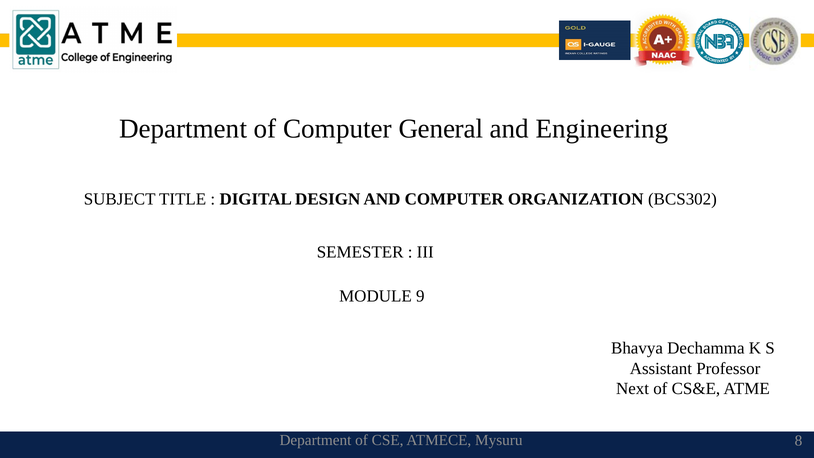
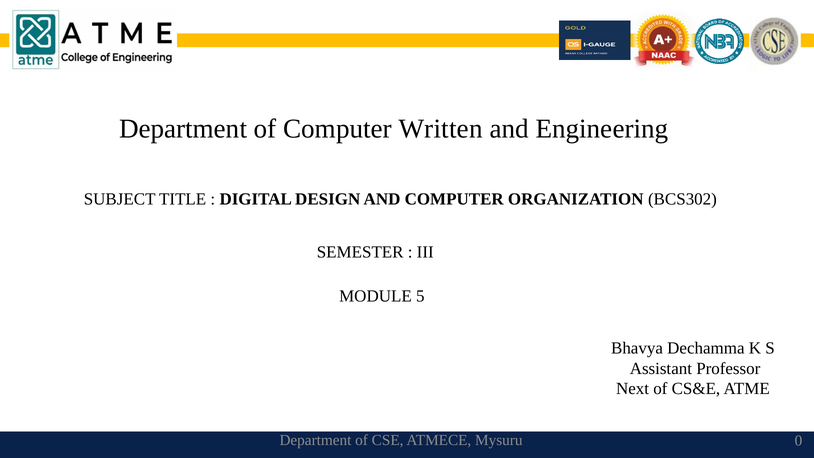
General: General -> Written (441, 129)
9: 9 -> 5 (420, 296)
8: 8 -> 0 (798, 441)
